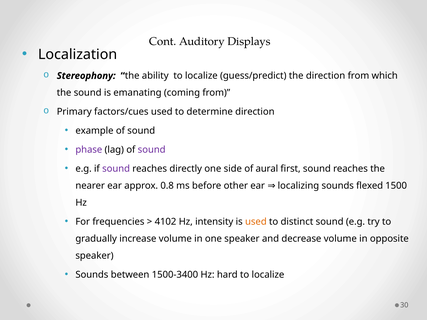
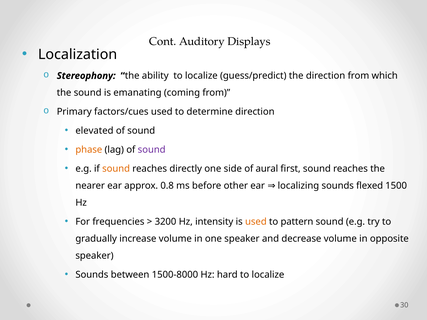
example: example -> elevated (94, 131)
phase colour: purple -> orange (89, 150)
sound colour: purple -> orange (116, 169)
4102: 4102 -> 3200 (166, 222)
distinct: distinct -> pattern (297, 222)
1500-3400: 1500-3400 -> 1500-8000 (175, 275)
